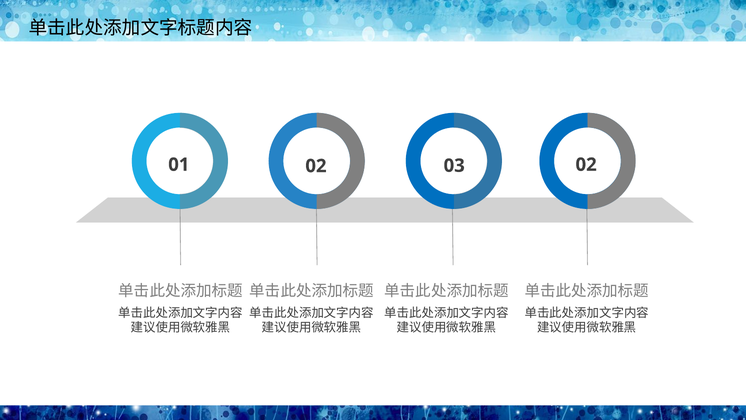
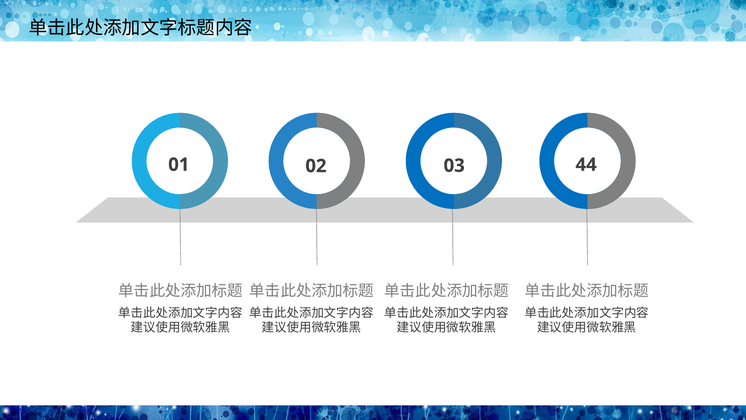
03 02: 02 -> 44 (586, 165)
